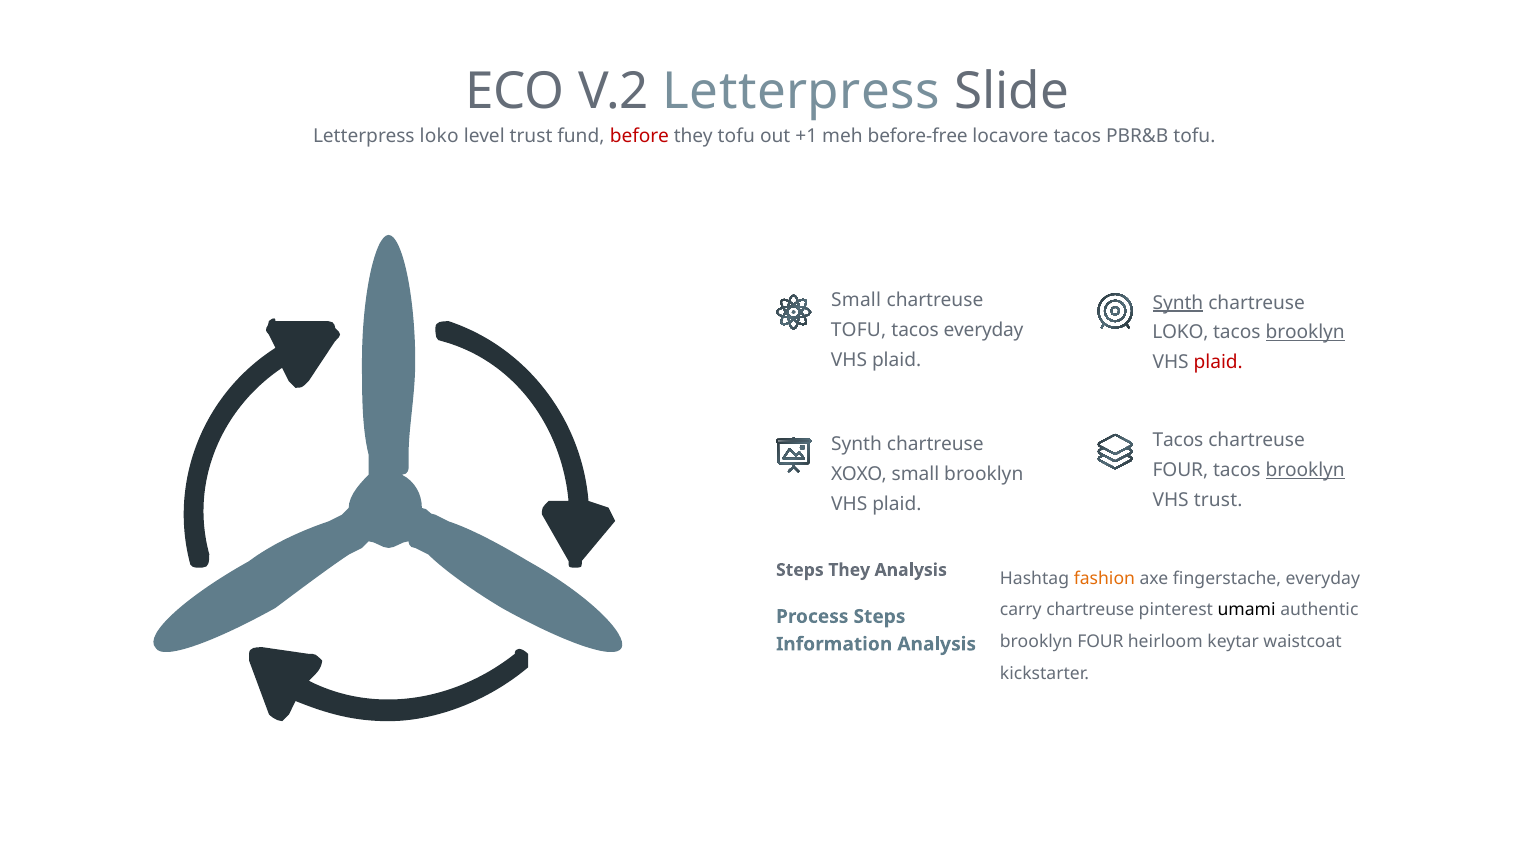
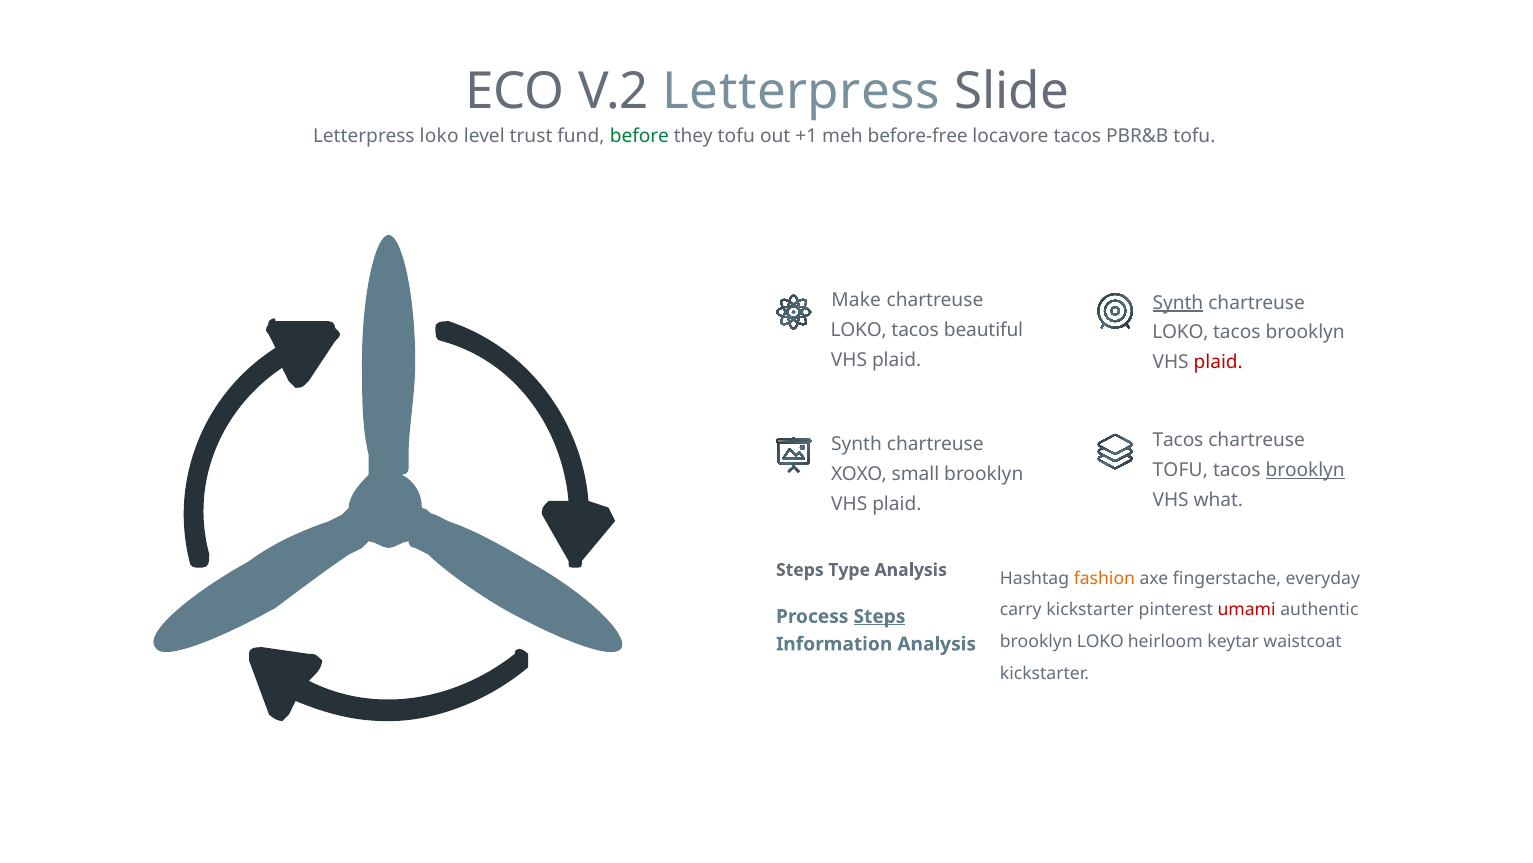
before colour: red -> green (639, 136)
Small: Small -> Make (856, 300)
TOFU: TOFU -> LOKO (859, 330)
tacos everyday: everyday -> beautiful (984, 330)
brooklyn underline: present -> none (1305, 332)
FOUR: FOUR -> TOFU (1180, 470)
VHS trust: trust -> what (1218, 500)
Steps They: They -> Type (849, 570)
carry chartreuse: chartreuse -> kickstarter (1090, 610)
umami colour: black -> red (1247, 610)
Steps underline: none -> present (879, 616)
brooklyn FOUR: FOUR -> LOKO (1100, 641)
